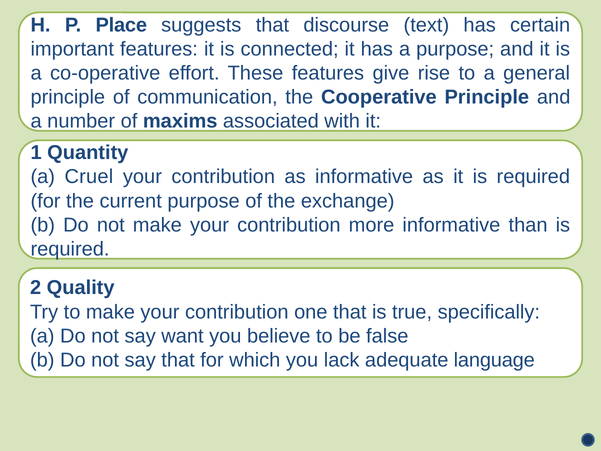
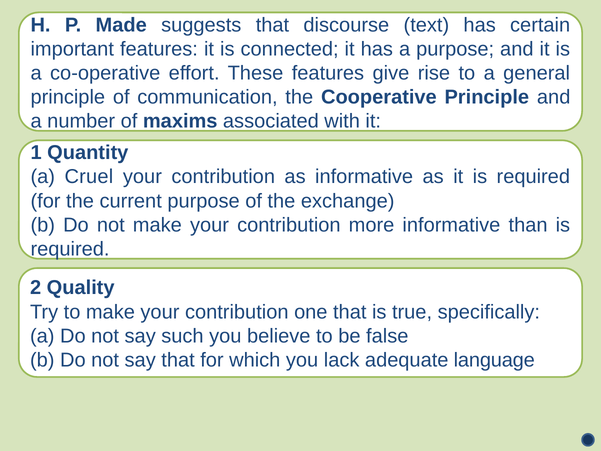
Place: Place -> Made (121, 25)
want: want -> such (182, 336)
